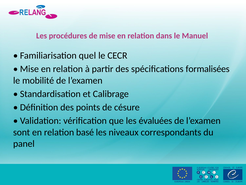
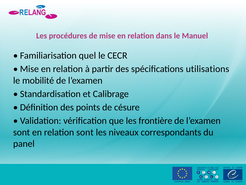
formalisées: formalisées -> utilisations (208, 69)
évaluées: évaluées -> frontière (155, 120)
relation basé: basé -> sont (85, 132)
